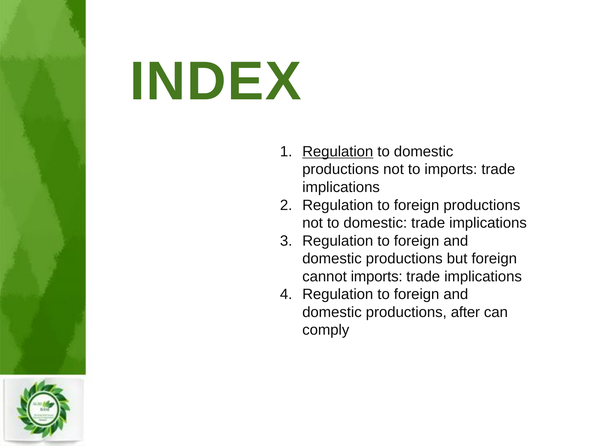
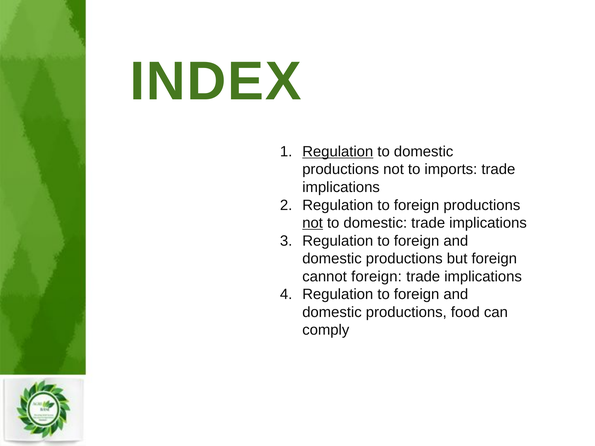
not underline: none -> present (313, 223)
cannot imports: imports -> foreign (377, 277)
after: after -> food (465, 312)
